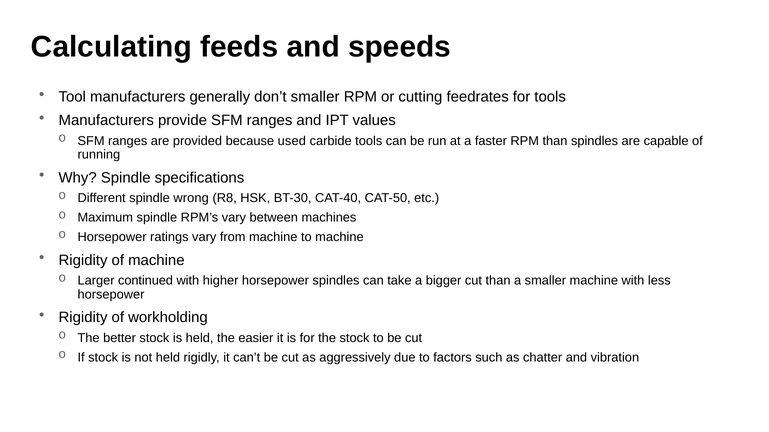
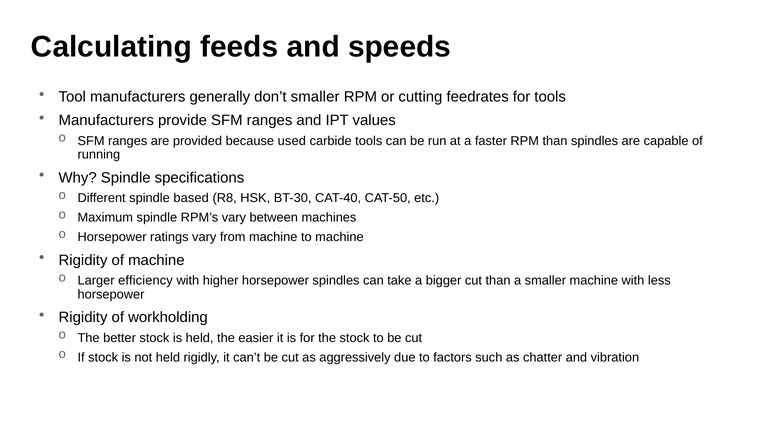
wrong: wrong -> based (191, 198)
continued: continued -> efficiency (145, 281)
